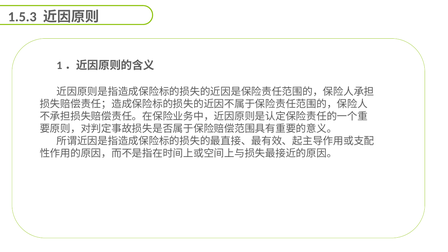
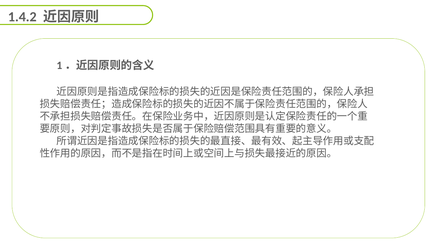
1.5.3: 1.5.3 -> 1.4.2 (22, 17)
